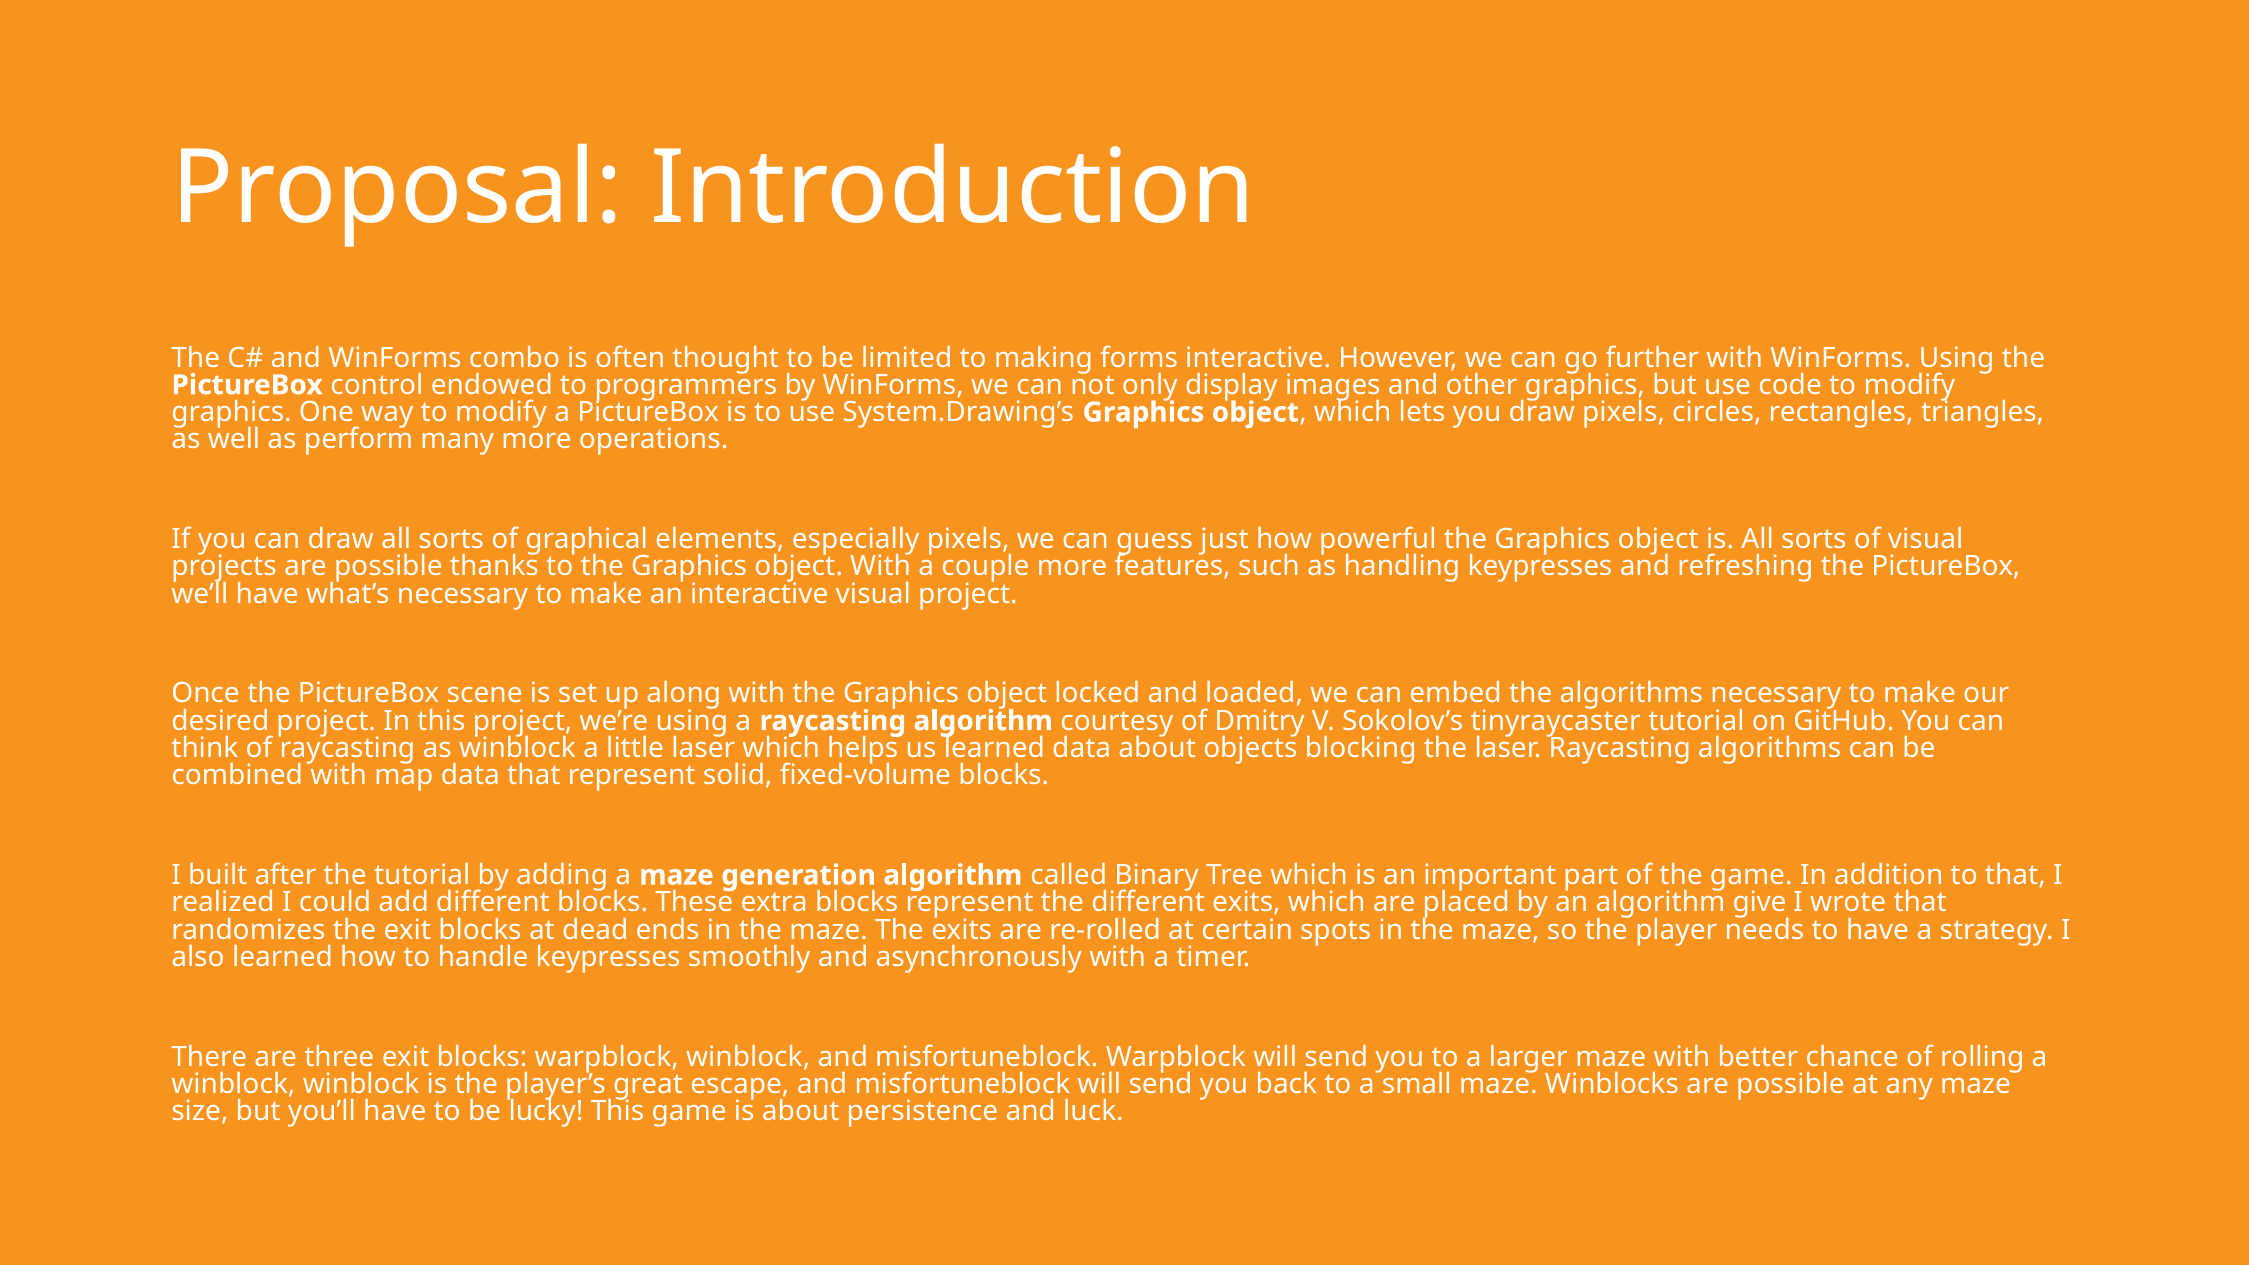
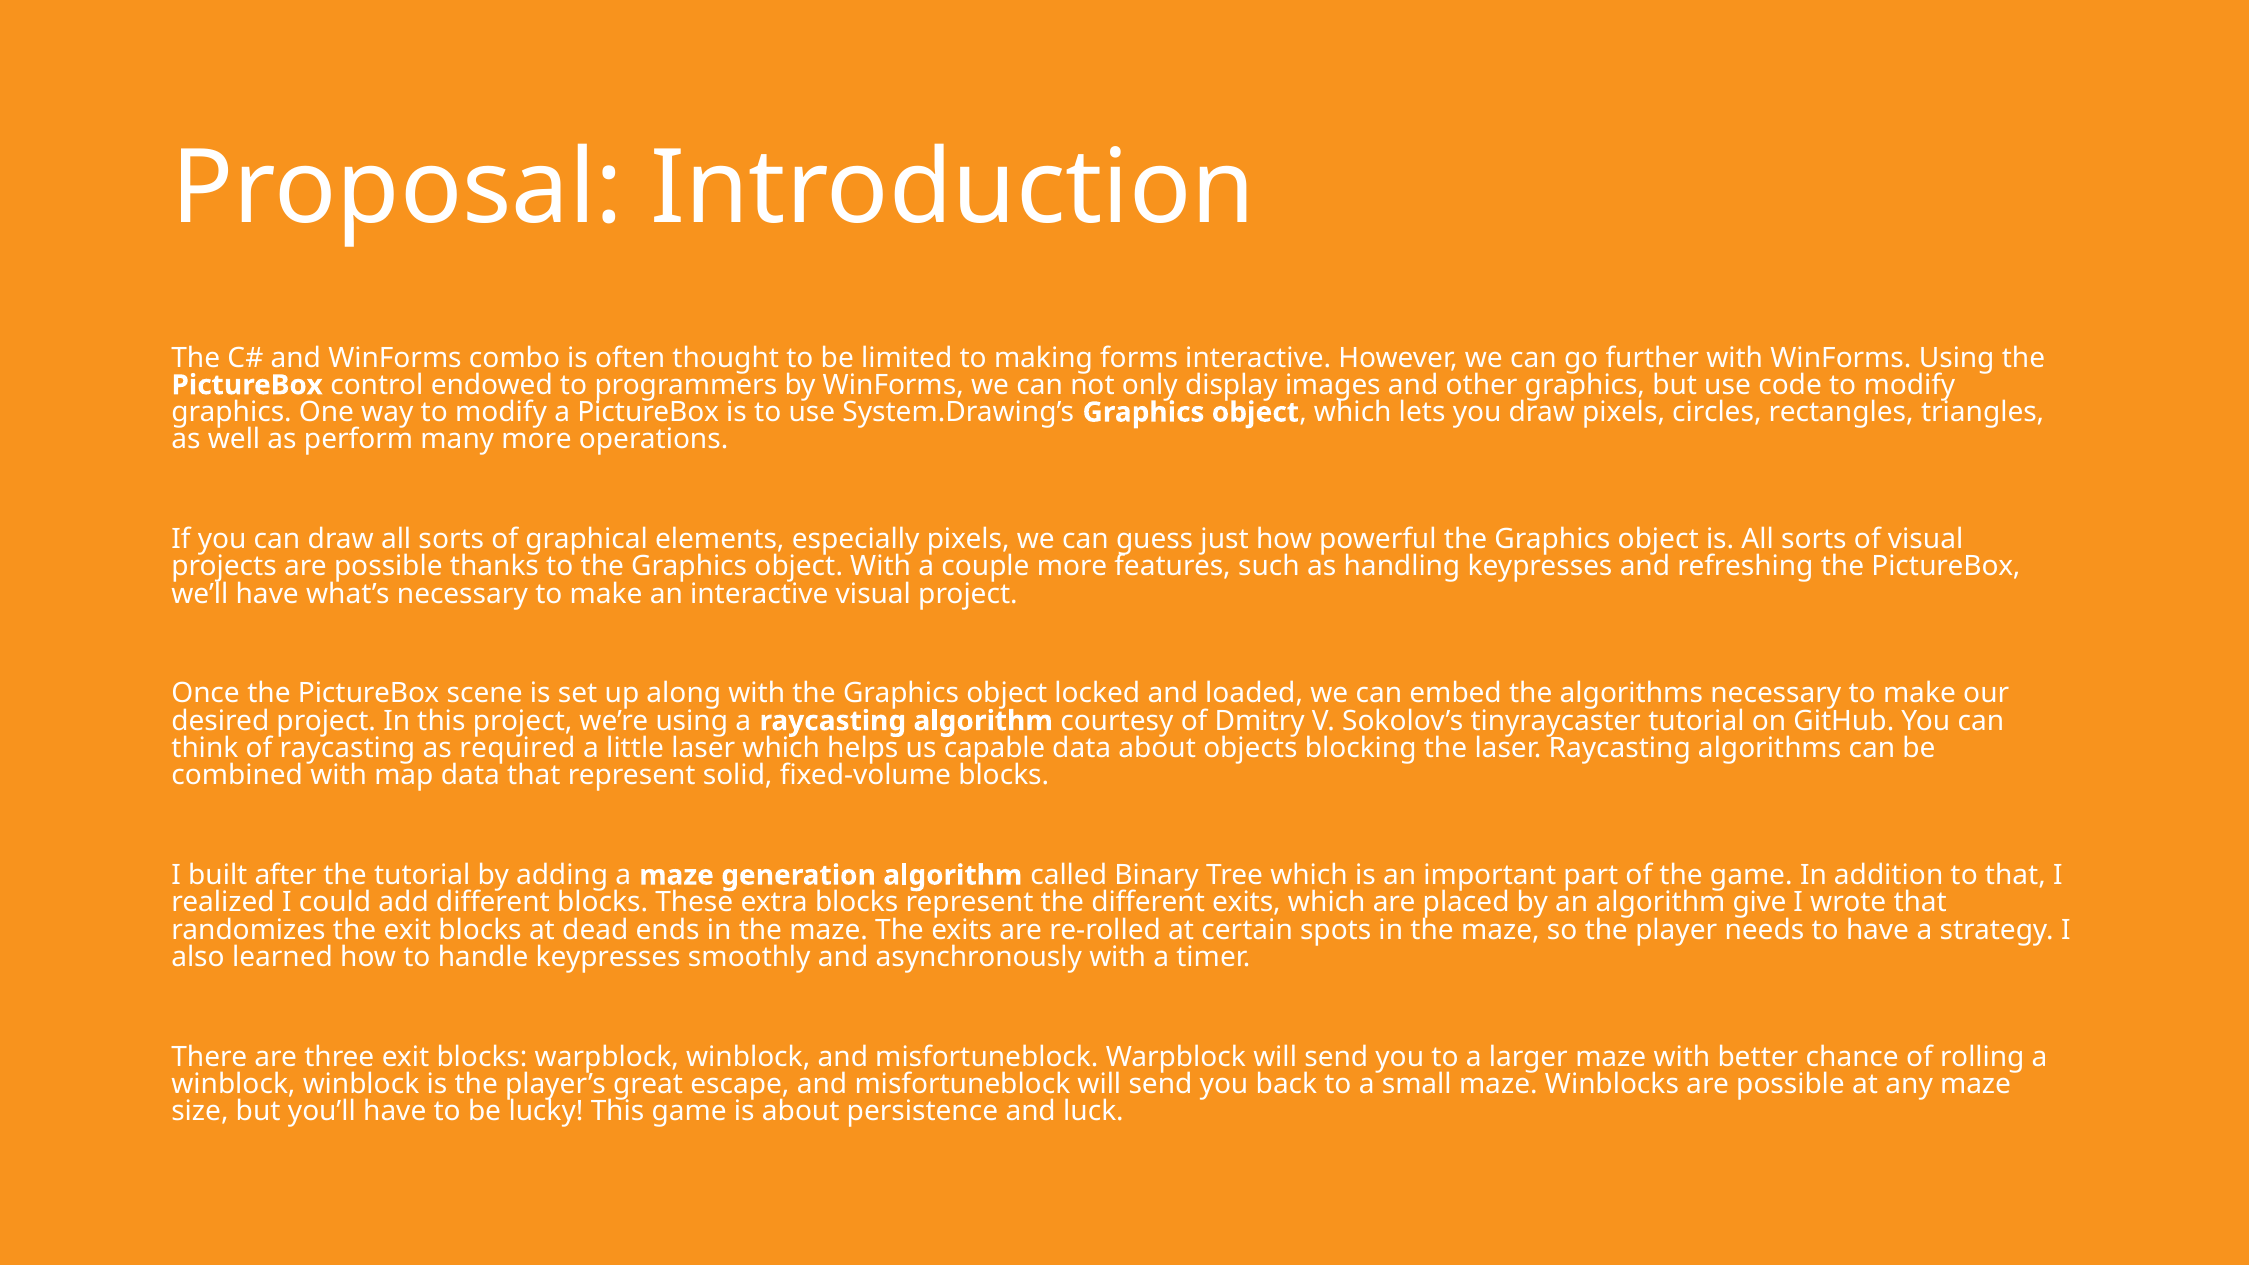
as winblock: winblock -> required (517, 748)
us learned: learned -> capable (995, 748)
